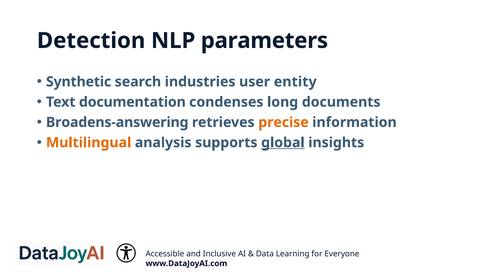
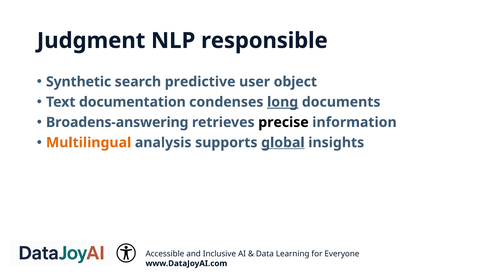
Detection: Detection -> Judgment (91, 41)
parameters: parameters -> responsible (264, 41)
industries: industries -> predictive (200, 82)
entity: entity -> object (295, 82)
long underline: none -> present (283, 102)
precise colour: orange -> black (283, 122)
